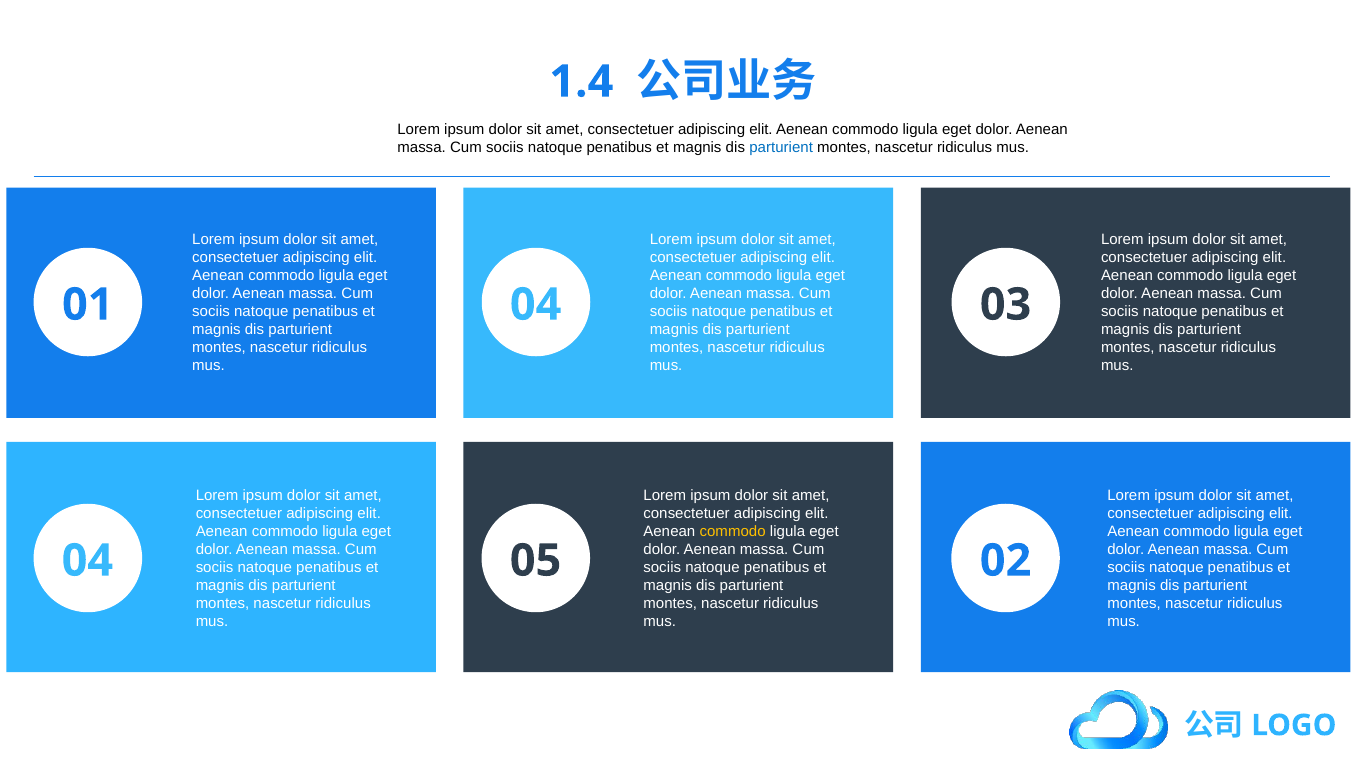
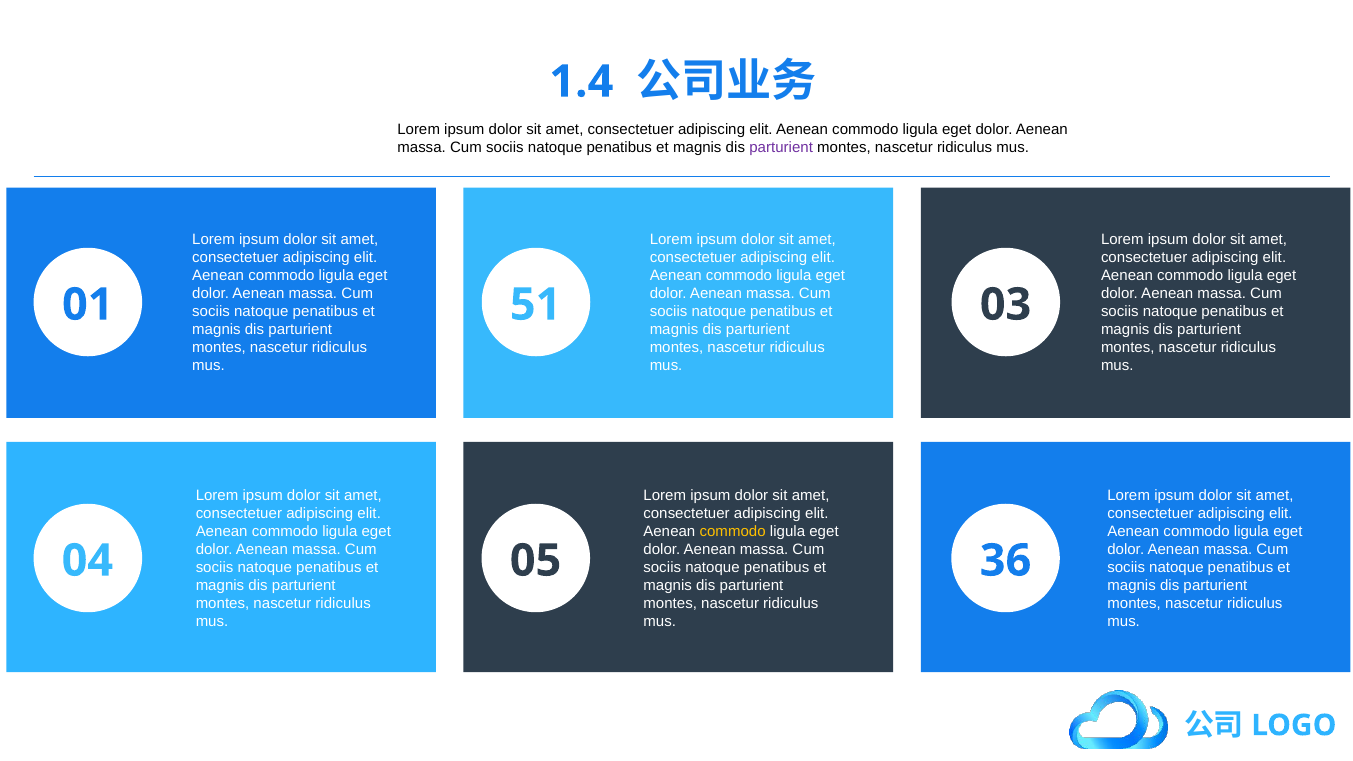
parturient colour: blue -> purple (781, 148)
01 04: 04 -> 51 (536, 305)
02: 02 -> 36 (1006, 561)
